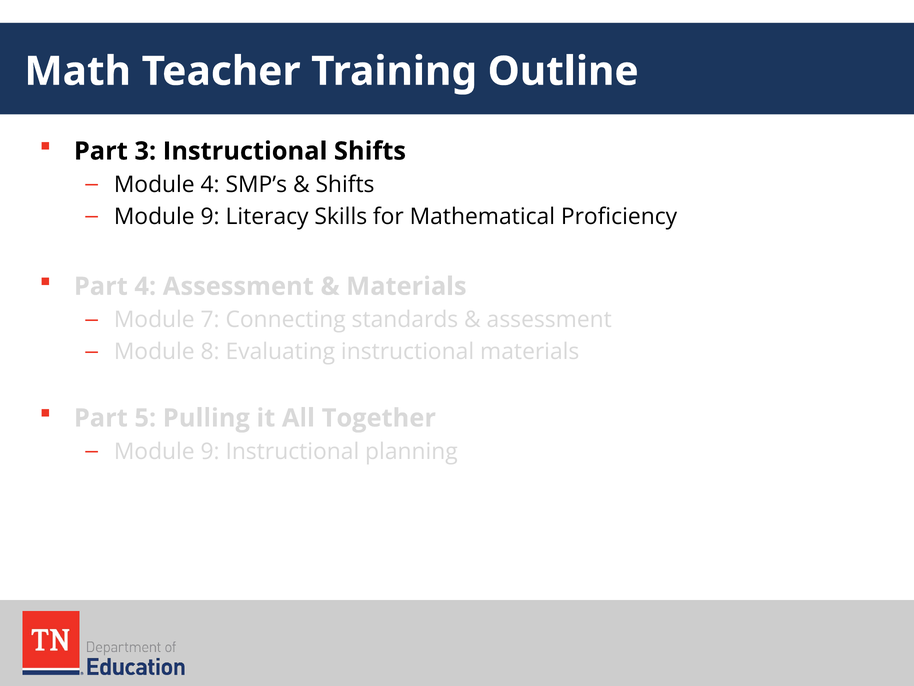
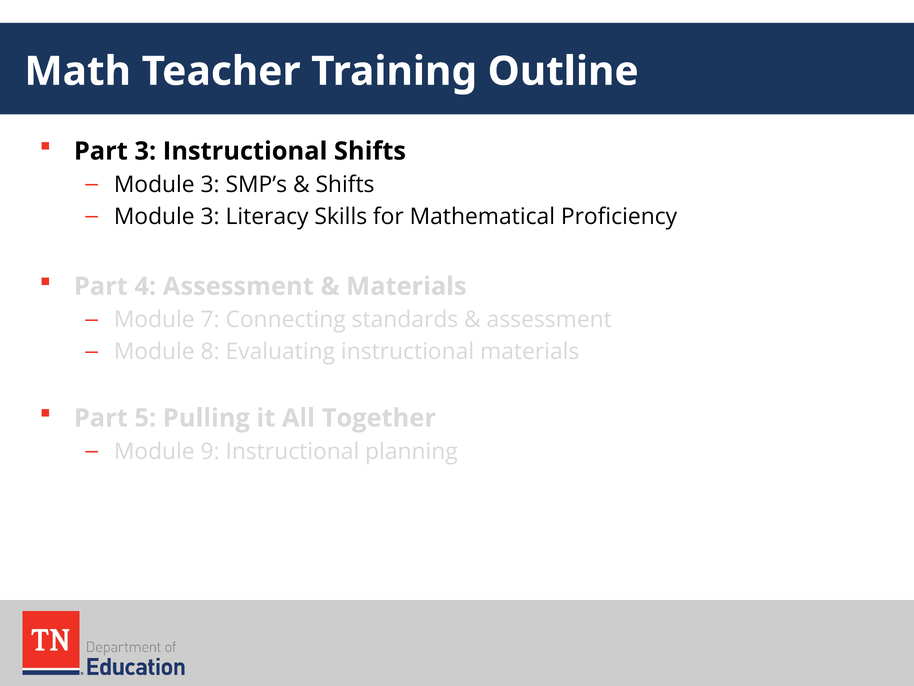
4: 4 -> 3 (210, 184)
9: 9 -> 3 (210, 216)
